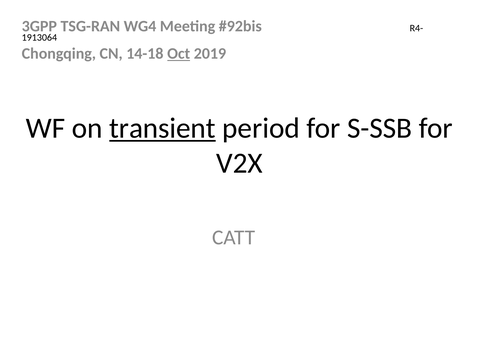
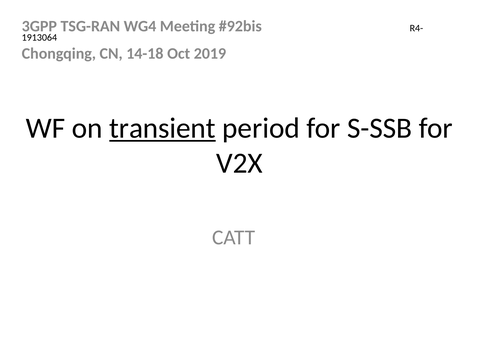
Oct underline: present -> none (179, 54)
